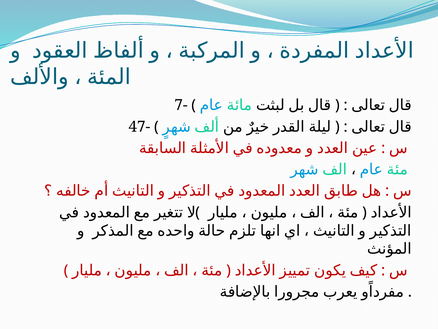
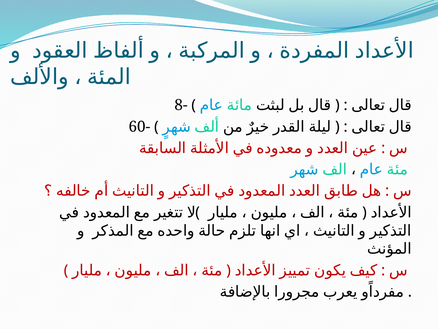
7-: 7- -> 8- (181, 105)
47-: 47- -> 60- (139, 126)
